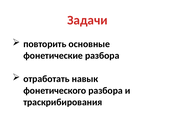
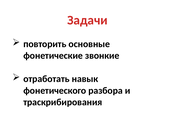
фонетические разбора: разбора -> звонкие (102, 55)
